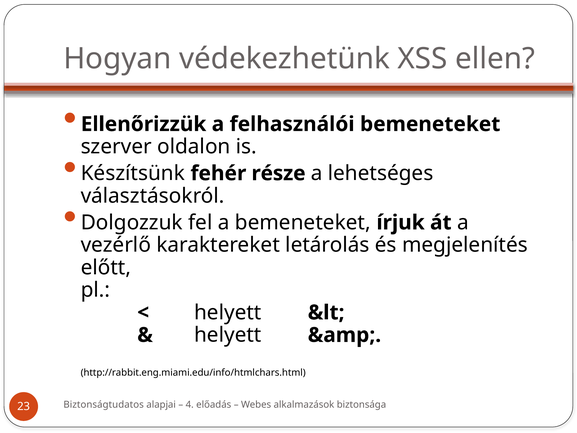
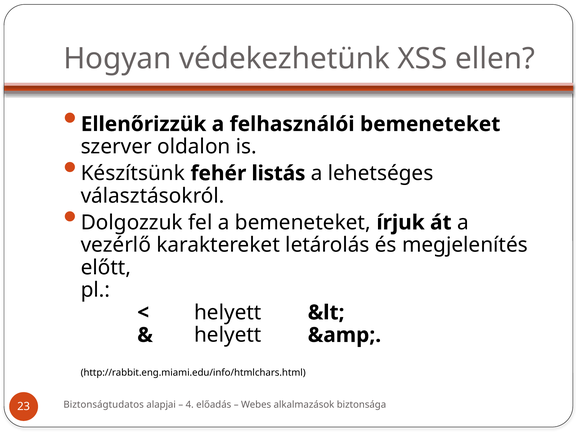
része: része -> listás (279, 173)
